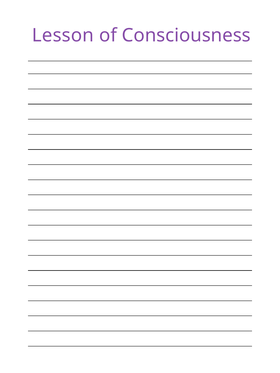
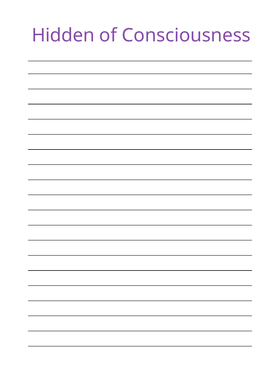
Lesson: Lesson -> Hidden (63, 35)
